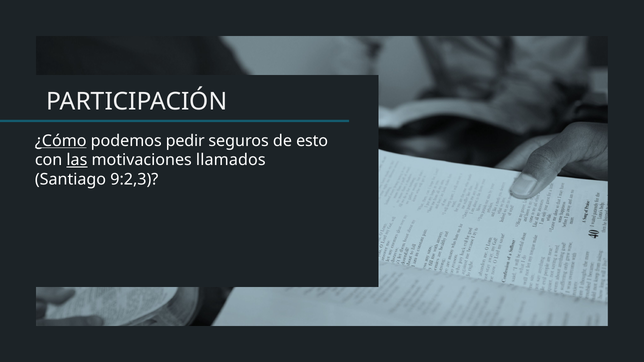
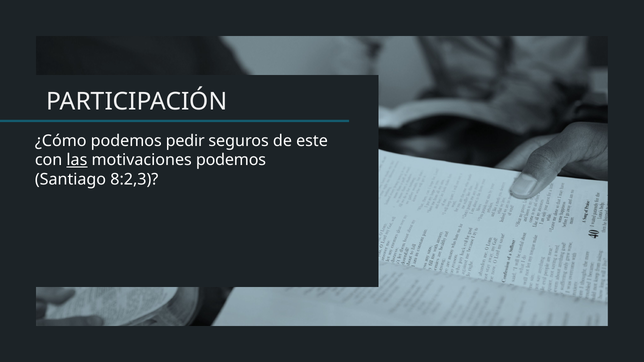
¿Cómo underline: present -> none (61, 141)
esto: esto -> este (312, 141)
motivaciones llamados: llamados -> podemos (231, 160)
9:2,3: 9:2,3 -> 8:2,3 (134, 180)
